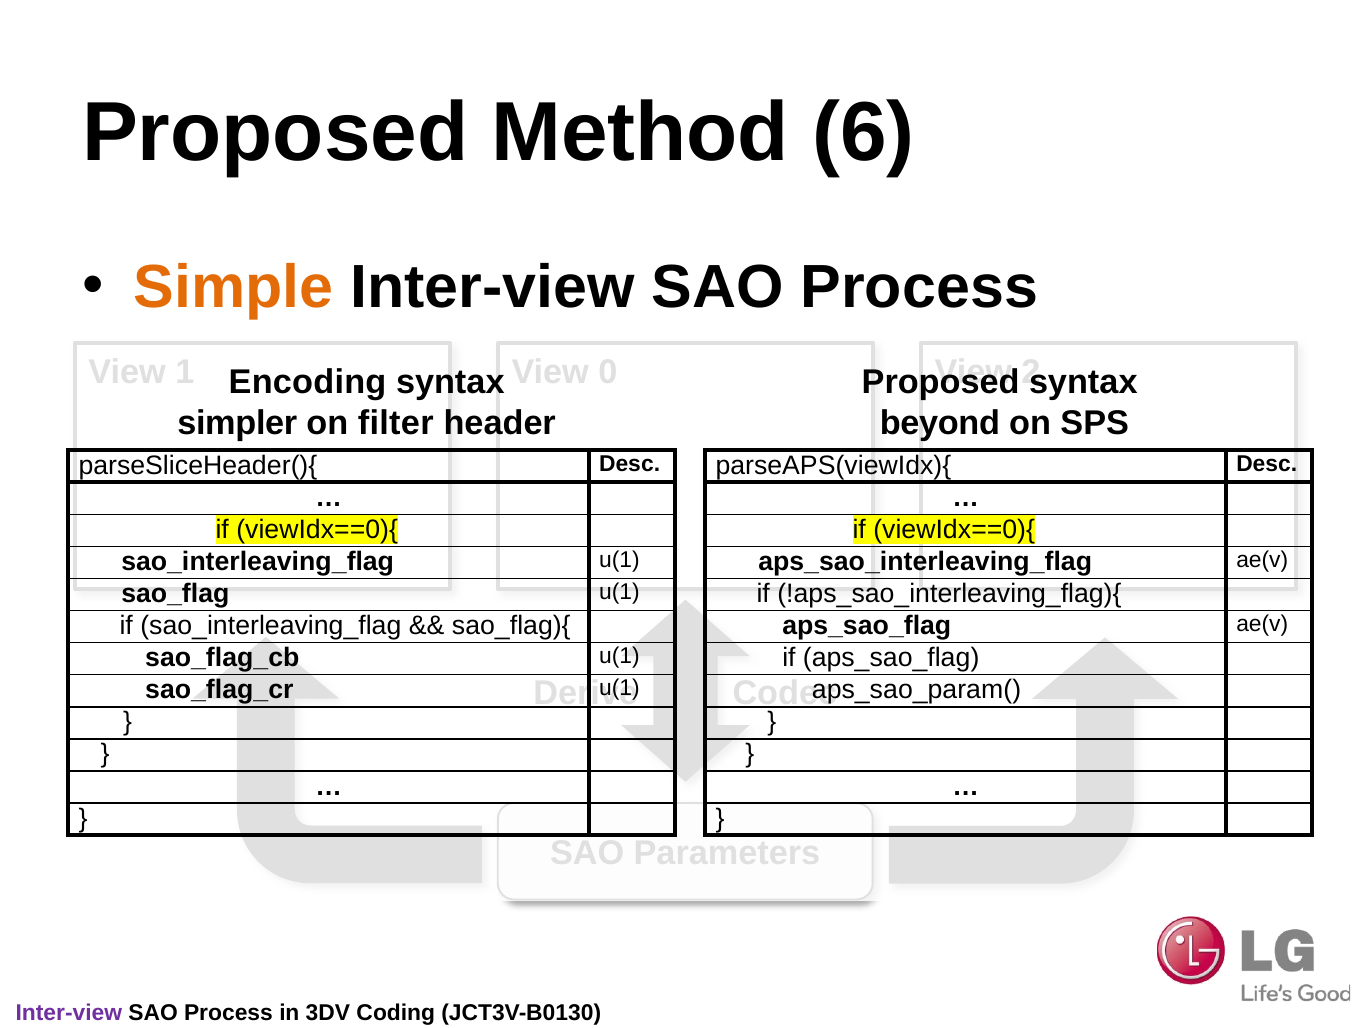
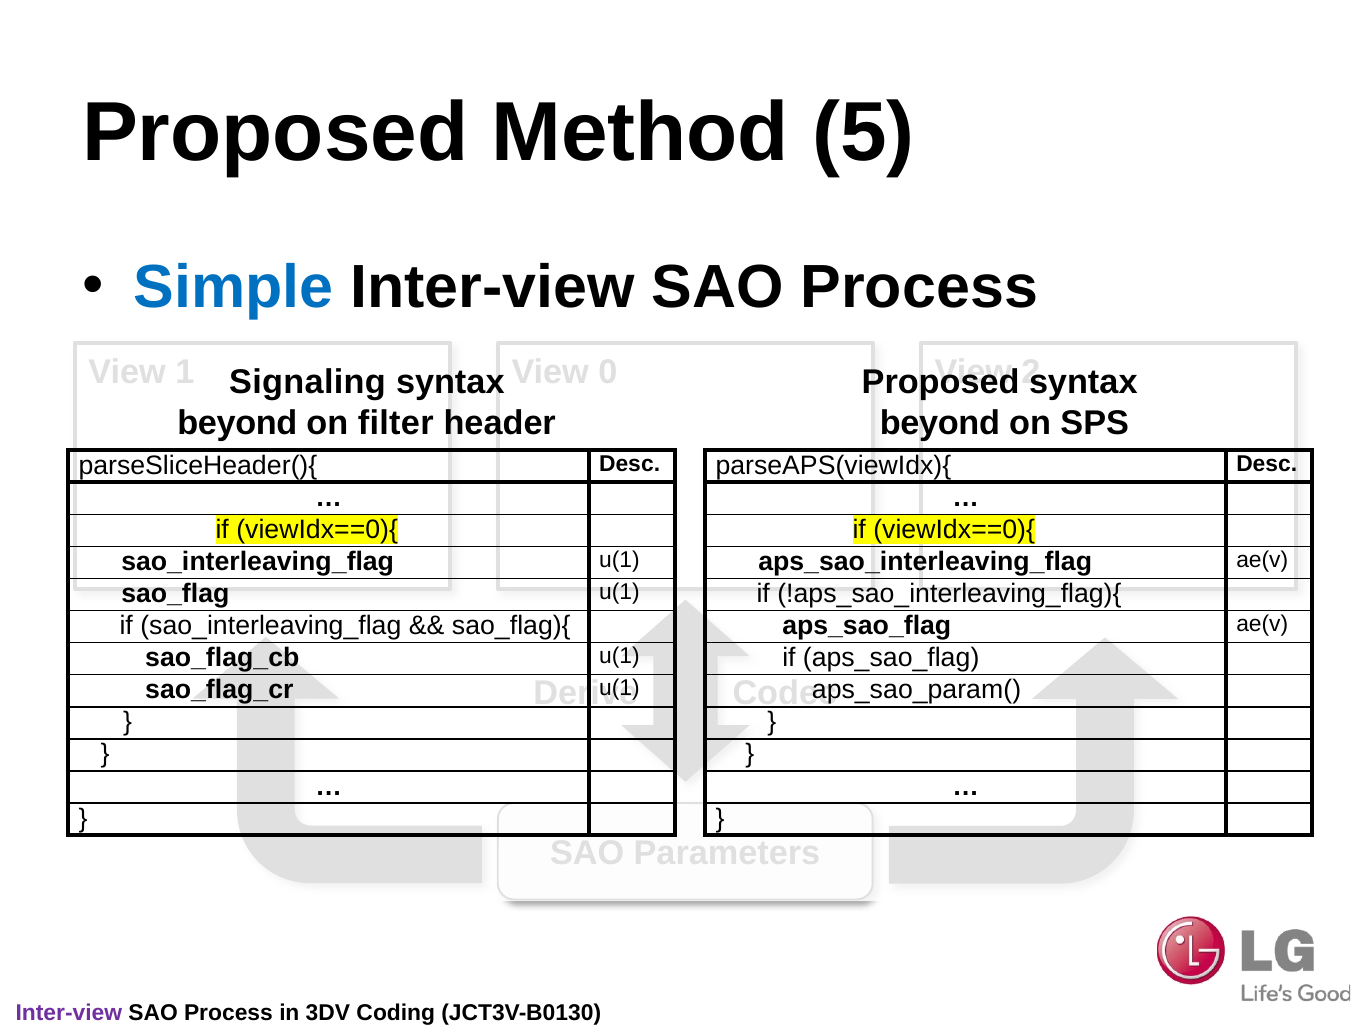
6: 6 -> 5 (863, 133)
Simple colour: orange -> blue (233, 288)
Encoding: Encoding -> Signaling (307, 382)
simpler: simpler -> beyond (237, 423)
